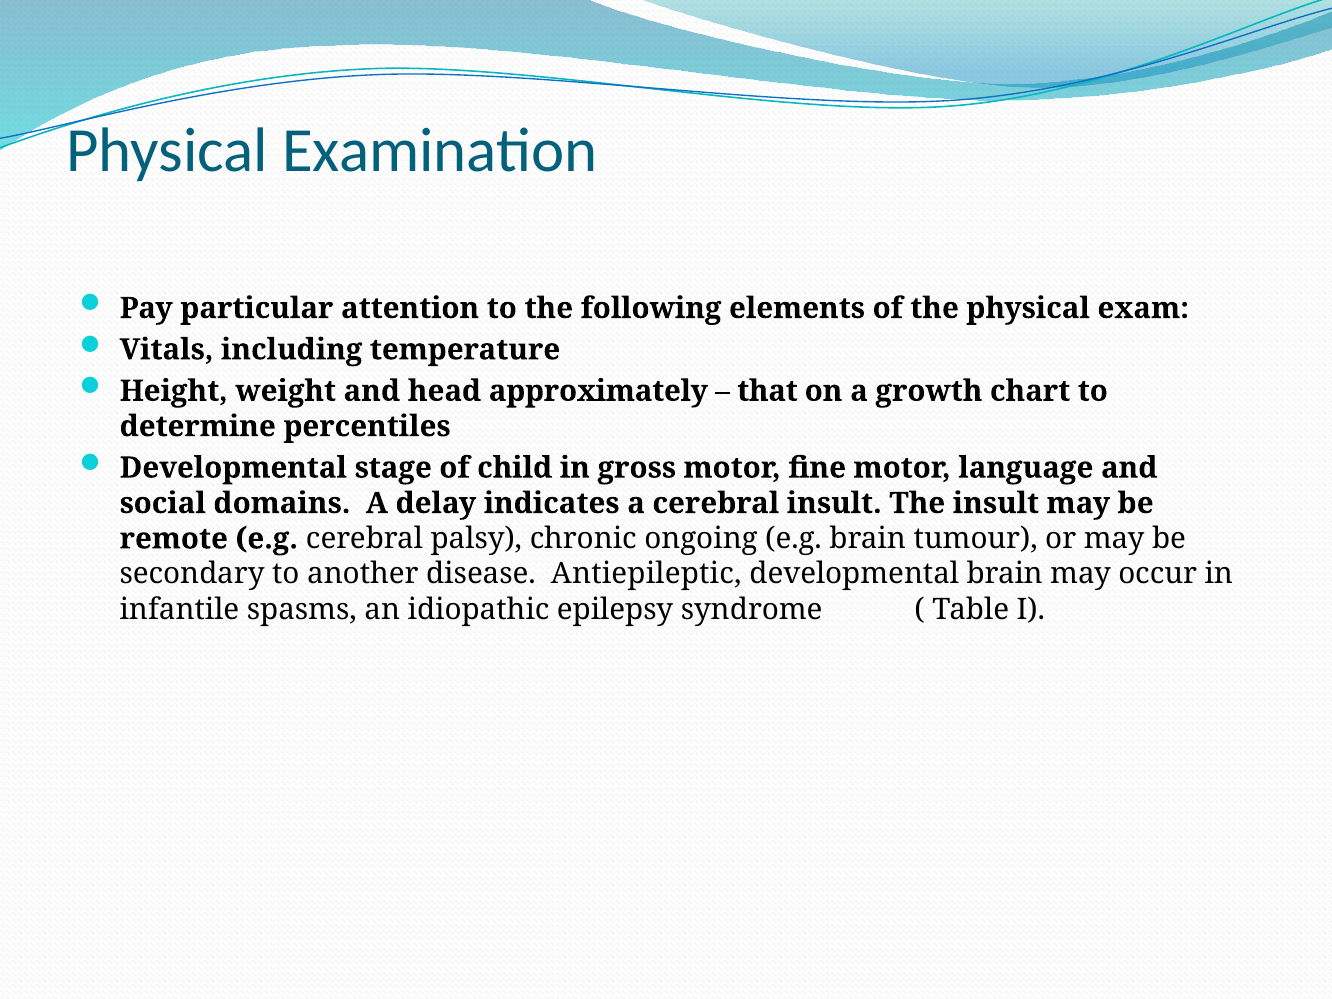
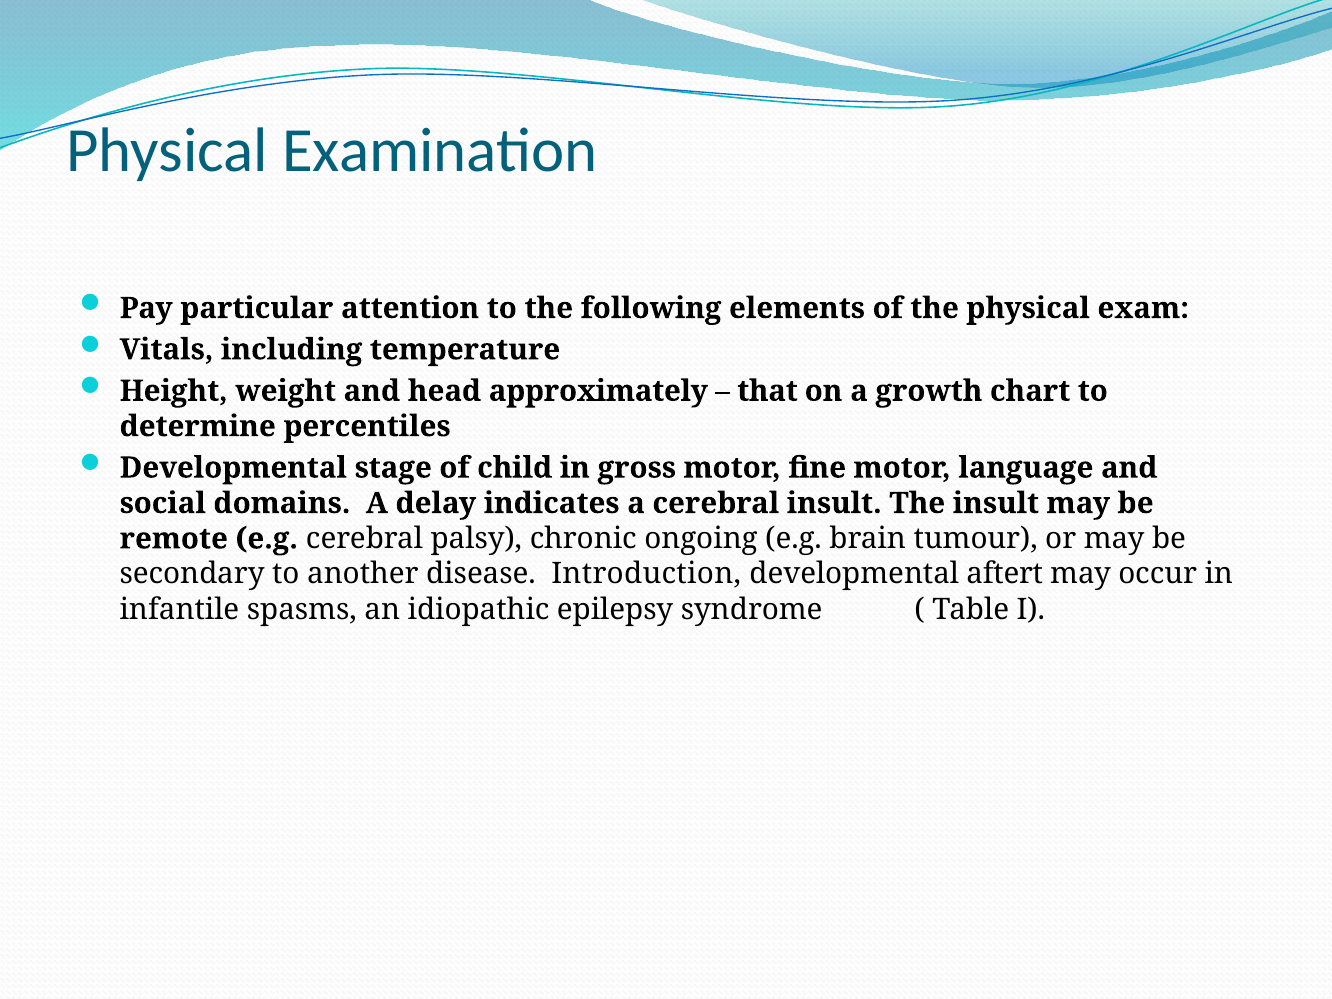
Antiepileptic: Antiepileptic -> Introduction (646, 574)
developmental brain: brain -> aftert (1005, 574)
